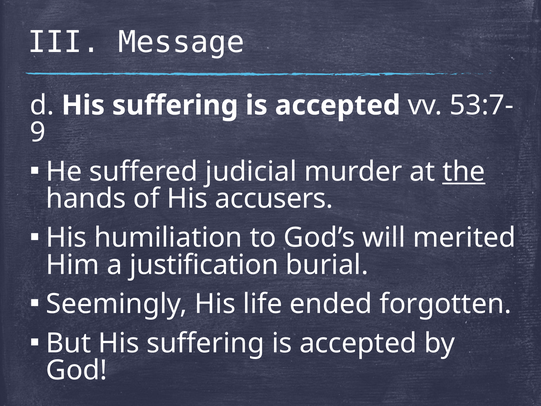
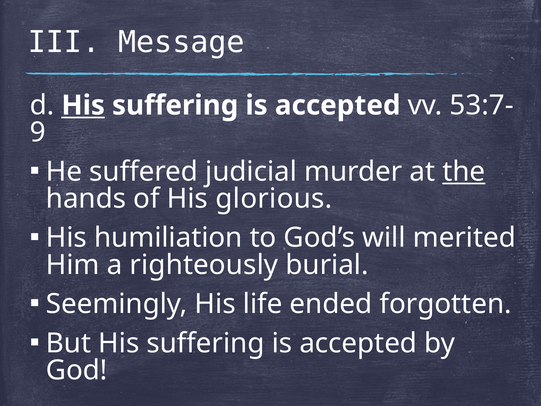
His underline: none -> present (83, 105)
accusers: accusers -> glorious (274, 198)
justification: justification -> righteously (204, 265)
